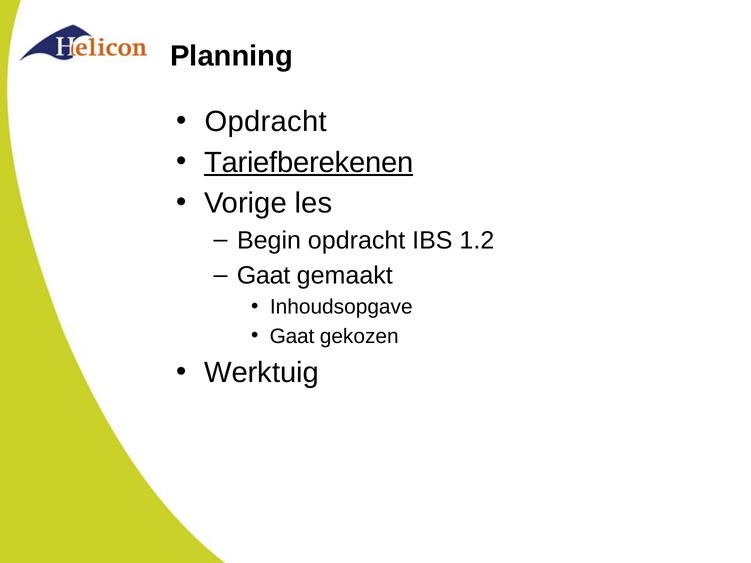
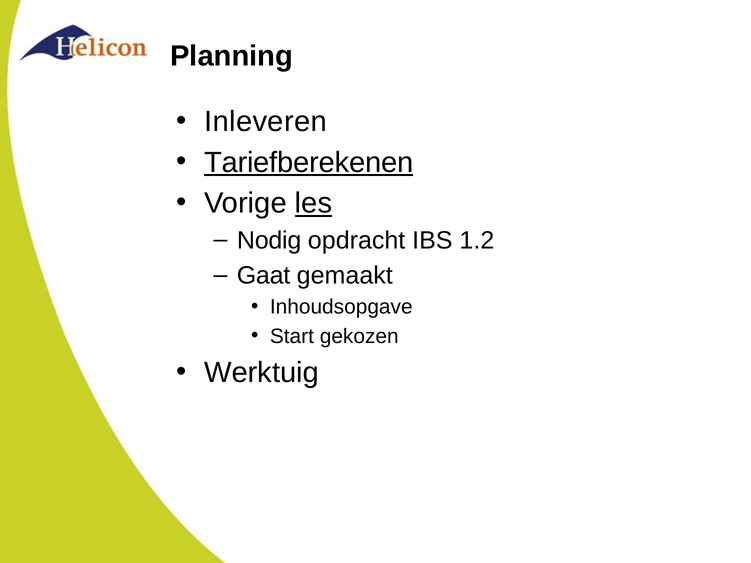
Opdracht: Opdracht -> Inleveren (266, 122)
les underline: none -> present (313, 203)
Begin: Begin -> Nodig (269, 241)
Gaat: Gaat -> Start (292, 336)
